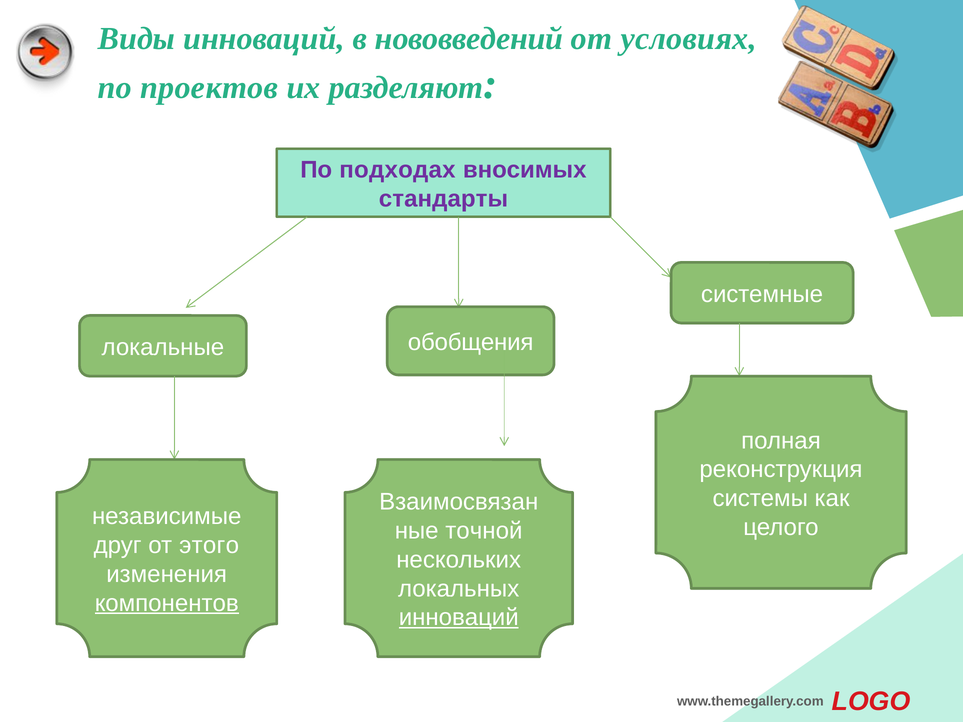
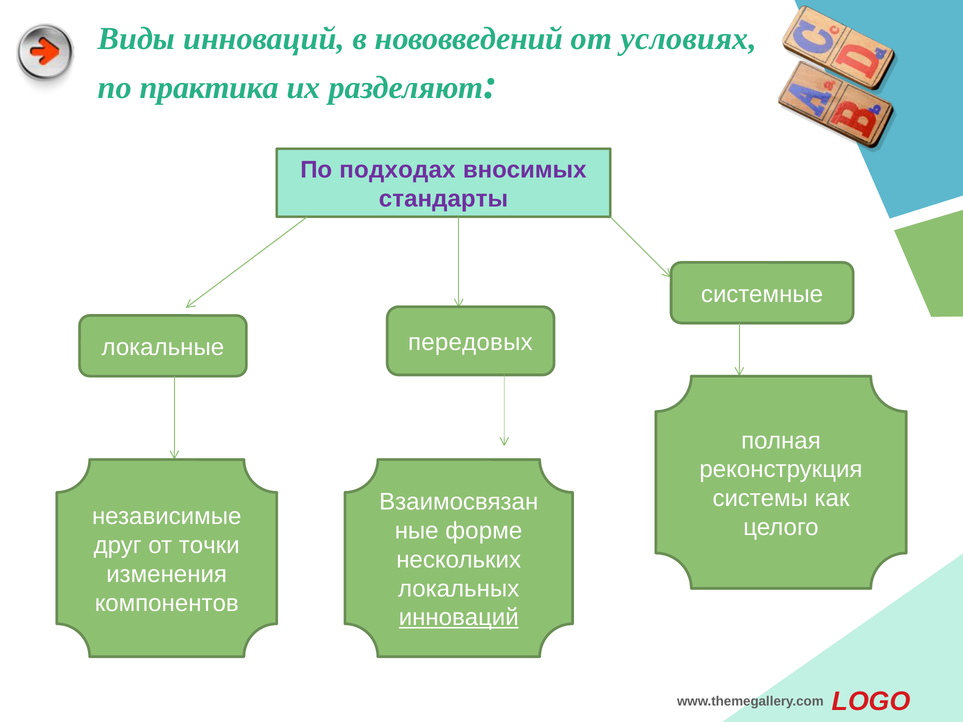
проектов: проектов -> практика (209, 88)
обобщения: обобщения -> передовых (470, 343)
точной: точной -> форме (484, 531)
этого: этого -> точки (209, 546)
компонентов underline: present -> none (167, 603)
